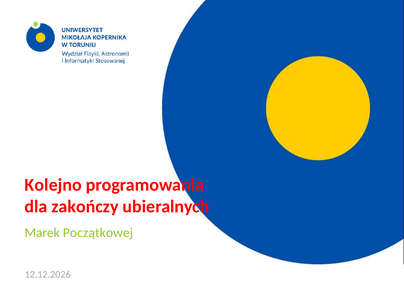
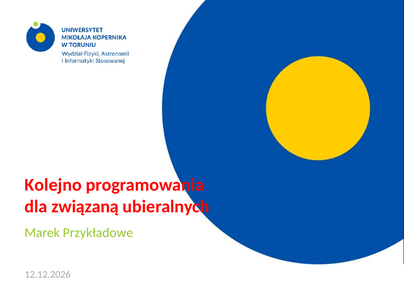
zakończy: zakończy -> związaną (85, 206)
Początkowej: Początkowej -> Przykładowe (98, 233)
